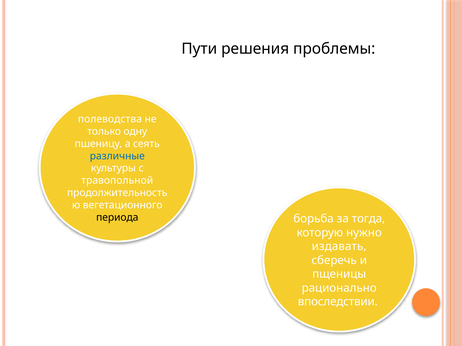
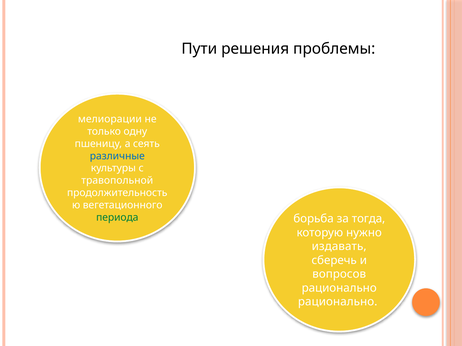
полеводства: полеводства -> мелиорации (110, 119)
периода colour: black -> green (117, 218)
пщеницы: пщеницы -> вопросов (339, 275)
впоследствии: впоследствии -> рационально (338, 302)
